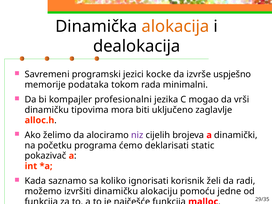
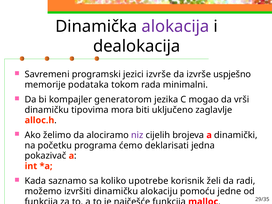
alokacija colour: orange -> purple (175, 26)
jezici kocke: kocke -> izvrše (159, 74)
profesionalni: profesionalni -> generatorom (123, 100)
static: static -> jedna (203, 145)
ignorisati: ignorisati -> upotrebe (149, 181)
